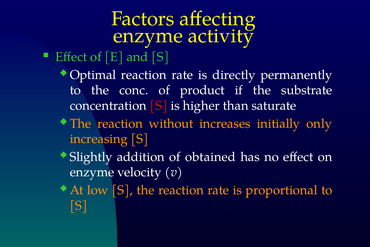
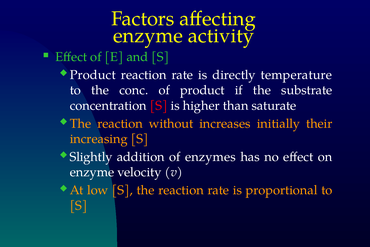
Optimal: Optimal -> Product (93, 75)
permanently: permanently -> temperature (296, 75)
only: only -> their (319, 123)
obtained: obtained -> enzymes (210, 157)
